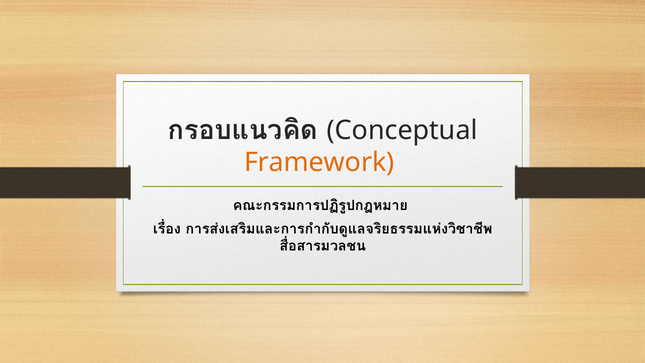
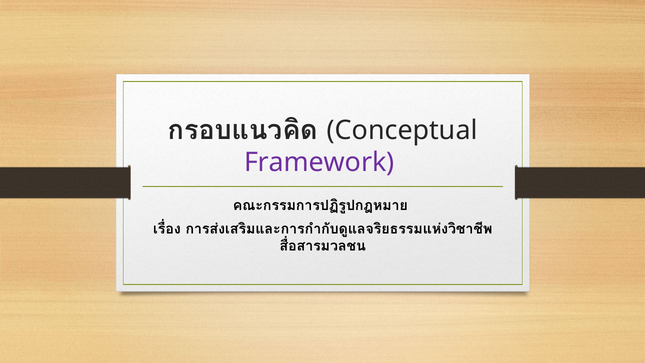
Framework colour: orange -> purple (319, 162)
